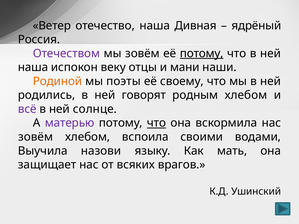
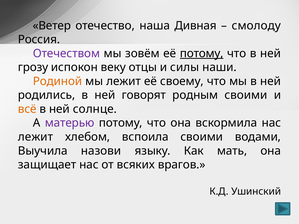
ядрёный: ядрёный -> смолоду (256, 26)
наша: наша -> грозу (33, 67)
мани: мани -> силы (185, 67)
мы поэты: поэты -> лежит (124, 81)
родным хлебом: хлебом -> своими (246, 95)
всё colour: purple -> orange (27, 109)
что underline: present -> none (157, 123)
зовём: зовём -> лежит (36, 137)
